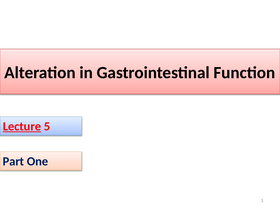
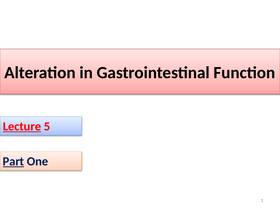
Part underline: none -> present (13, 161)
